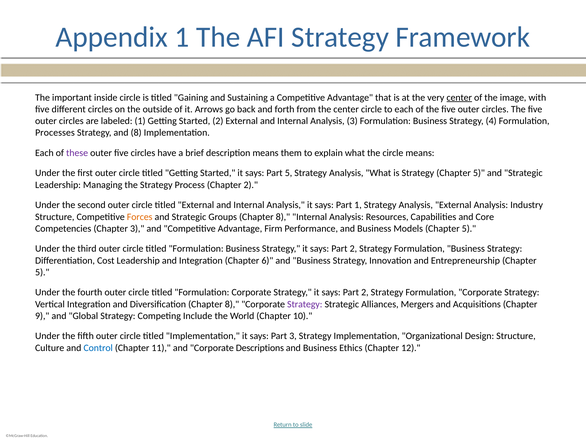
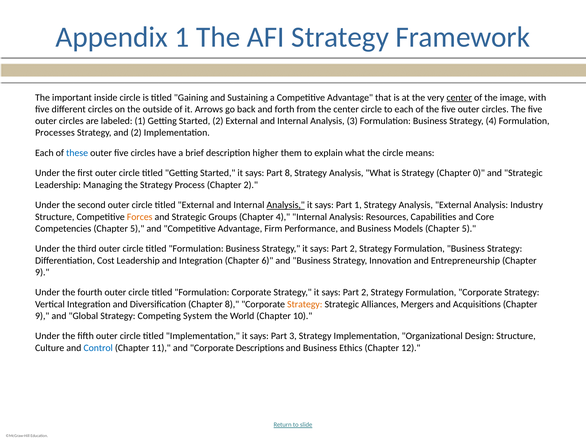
and 8: 8 -> 2 (136, 133)
these colour: purple -> blue (77, 153)
description means: means -> higher (265, 153)
Part 5: 5 -> 8 (289, 173)
Strategy Chapter 5: 5 -> 0 (479, 173)
Analysis underline: none -> present (286, 205)
Groups Chapter 8: 8 -> 4 (283, 217)
Competencies Chapter 3: 3 -> 5 (137, 228)
5: 5 -> 9 (42, 272)
Strategy colour: purple -> orange (305, 304)
Include: Include -> System (198, 316)
